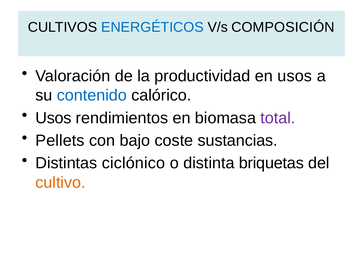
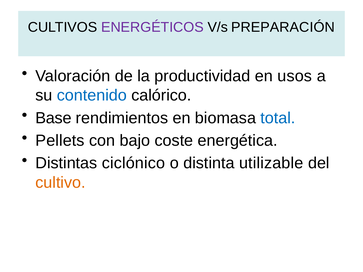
ENERGÉTICOS colour: blue -> purple (152, 27)
COMPOSICIÓN: COMPOSICIÓN -> PREPARACIÓN (283, 27)
Usos: Usos -> Base (53, 118)
total colour: purple -> blue (278, 118)
sustancias: sustancias -> energética (238, 141)
briquetas: briquetas -> utilizable (271, 163)
